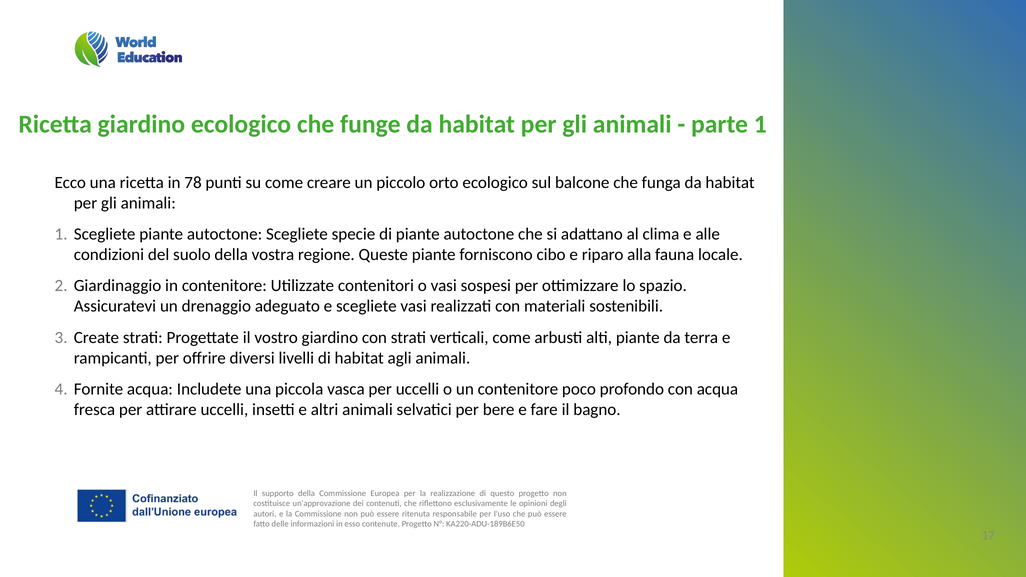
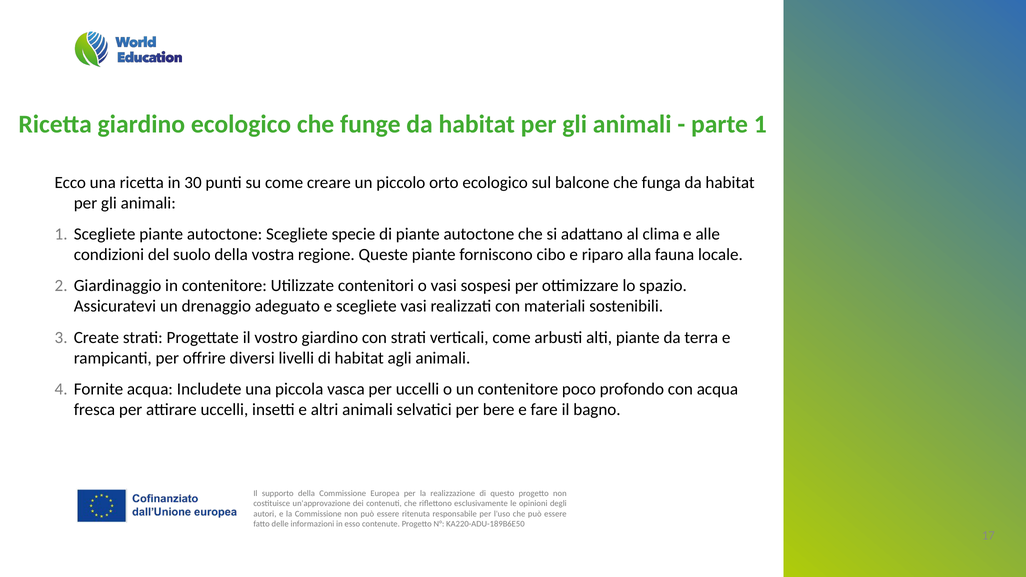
78: 78 -> 30 (193, 182)
